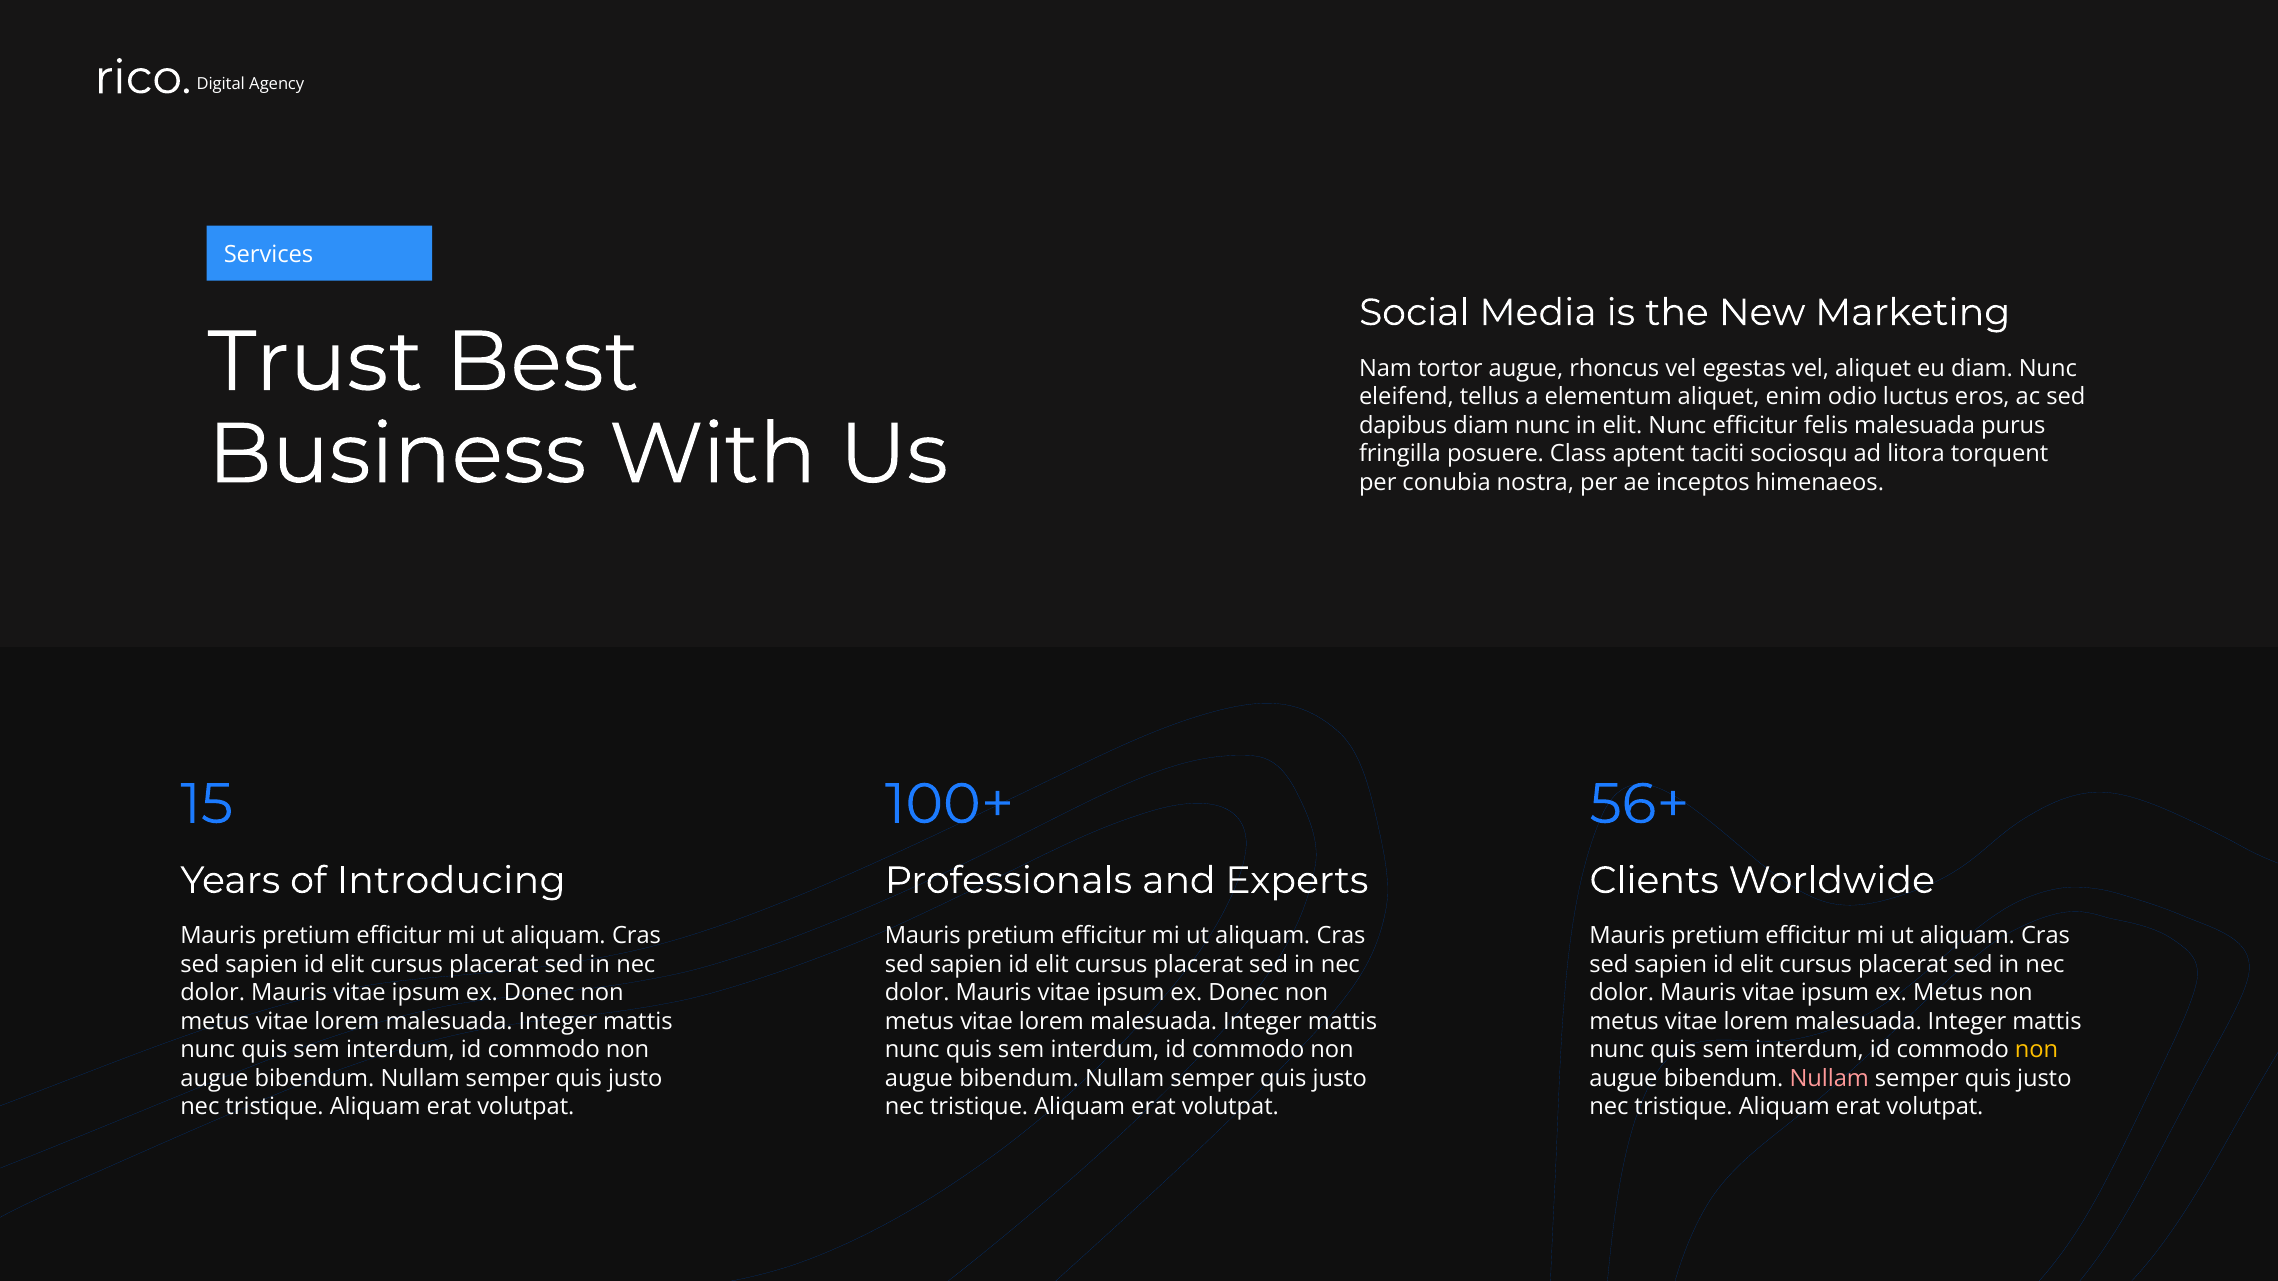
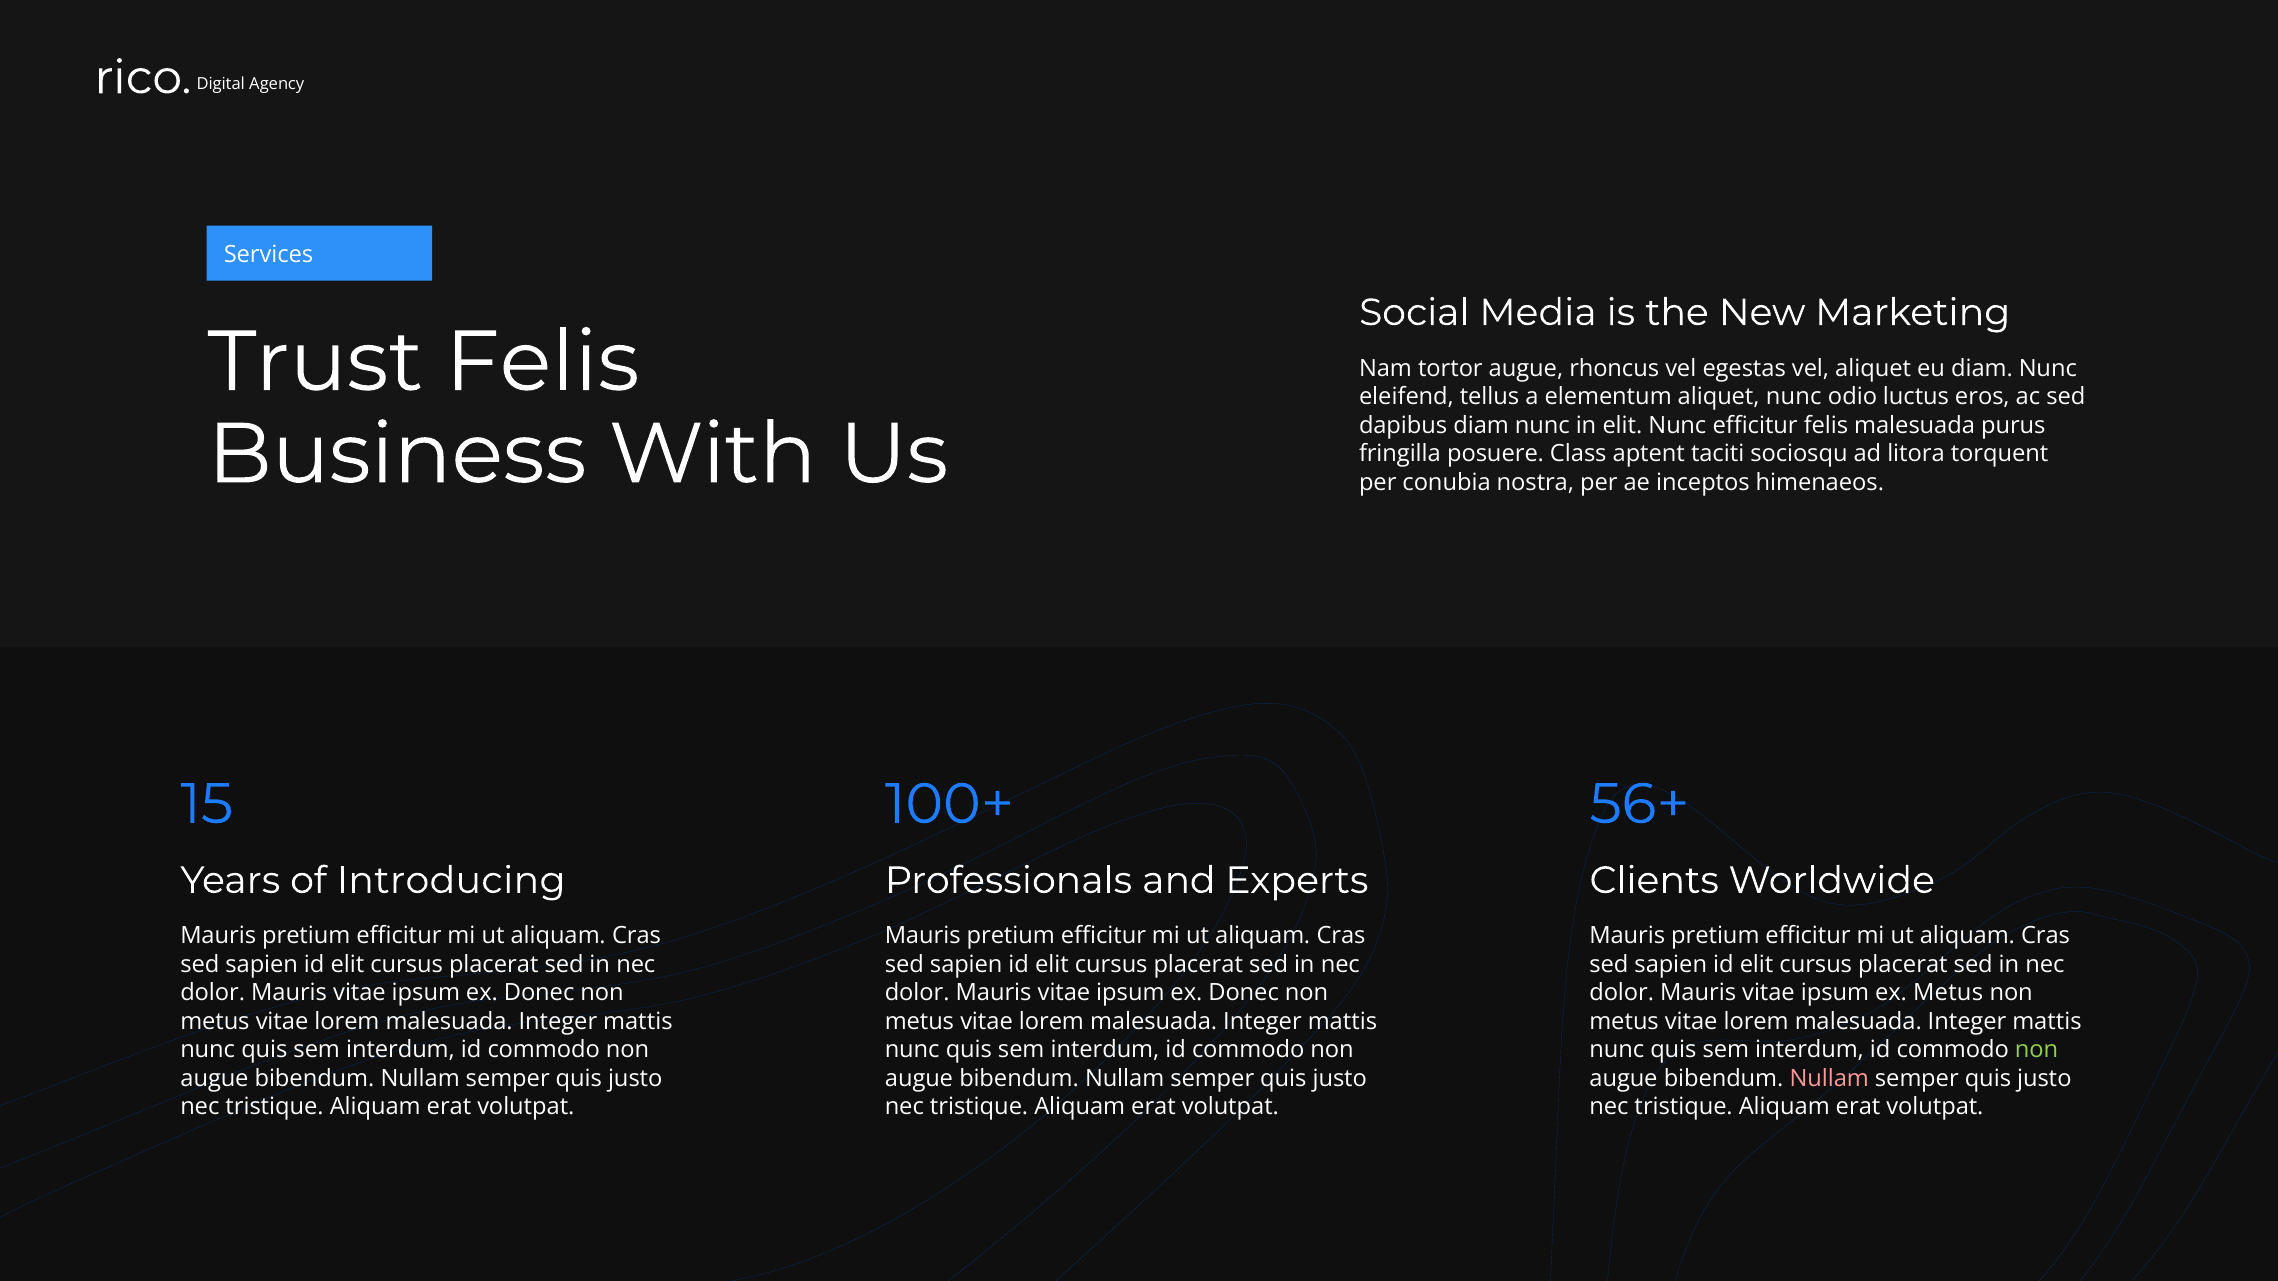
Trust Best: Best -> Felis (542, 362)
aliquet enim: enim -> nunc (1794, 397)
non colour: yellow -> light green (2037, 1050)
